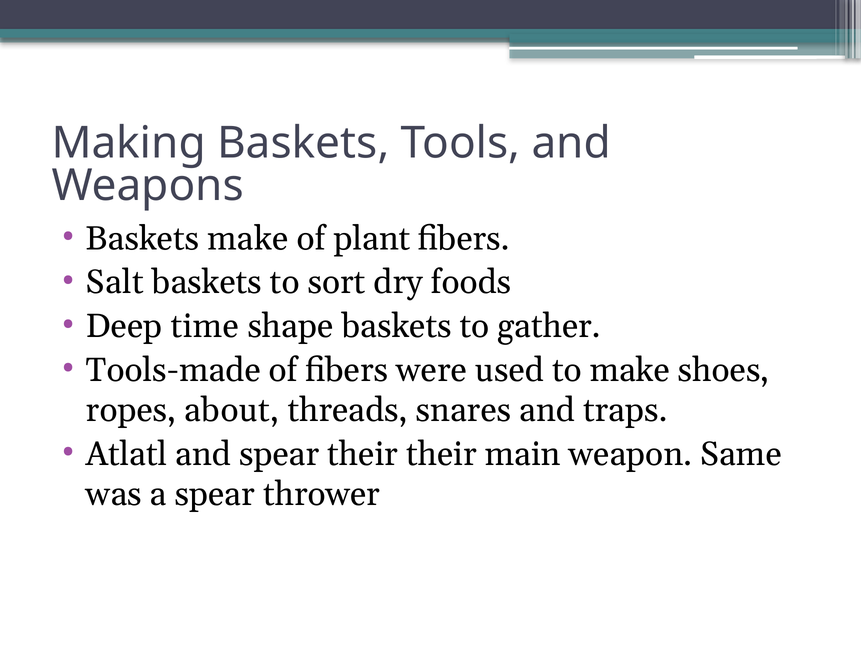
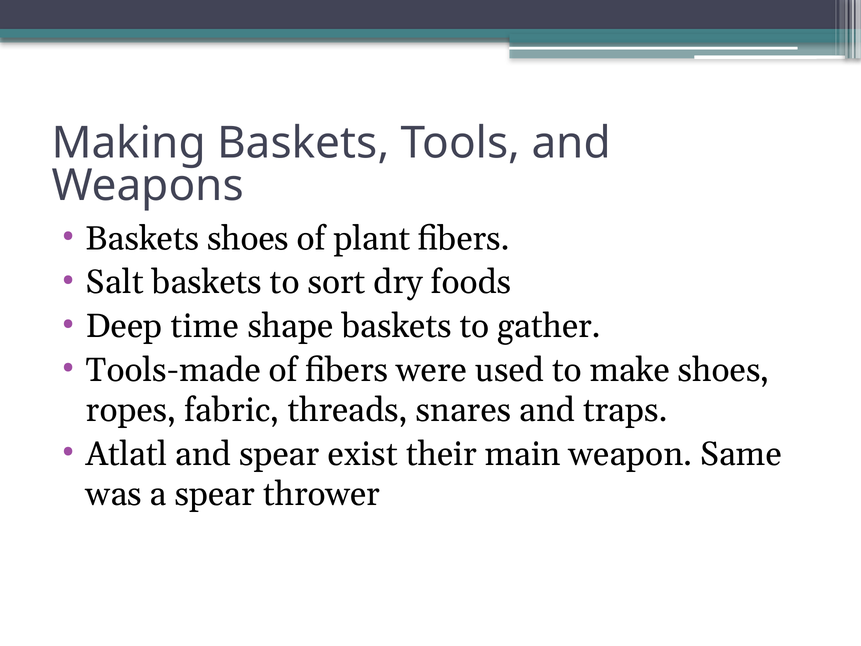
Baskets make: make -> shoes (248, 238)
about: about -> fabric (232, 410)
spear their: their -> exist (363, 454)
